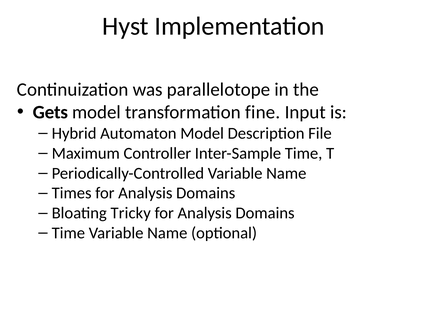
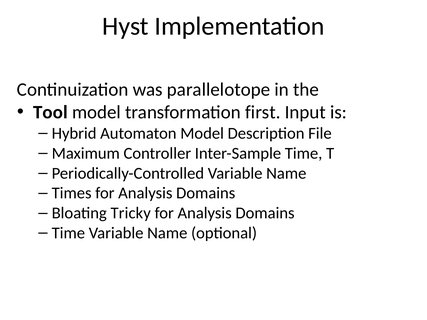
Gets: Gets -> Tool (50, 112)
fine: fine -> first (263, 112)
